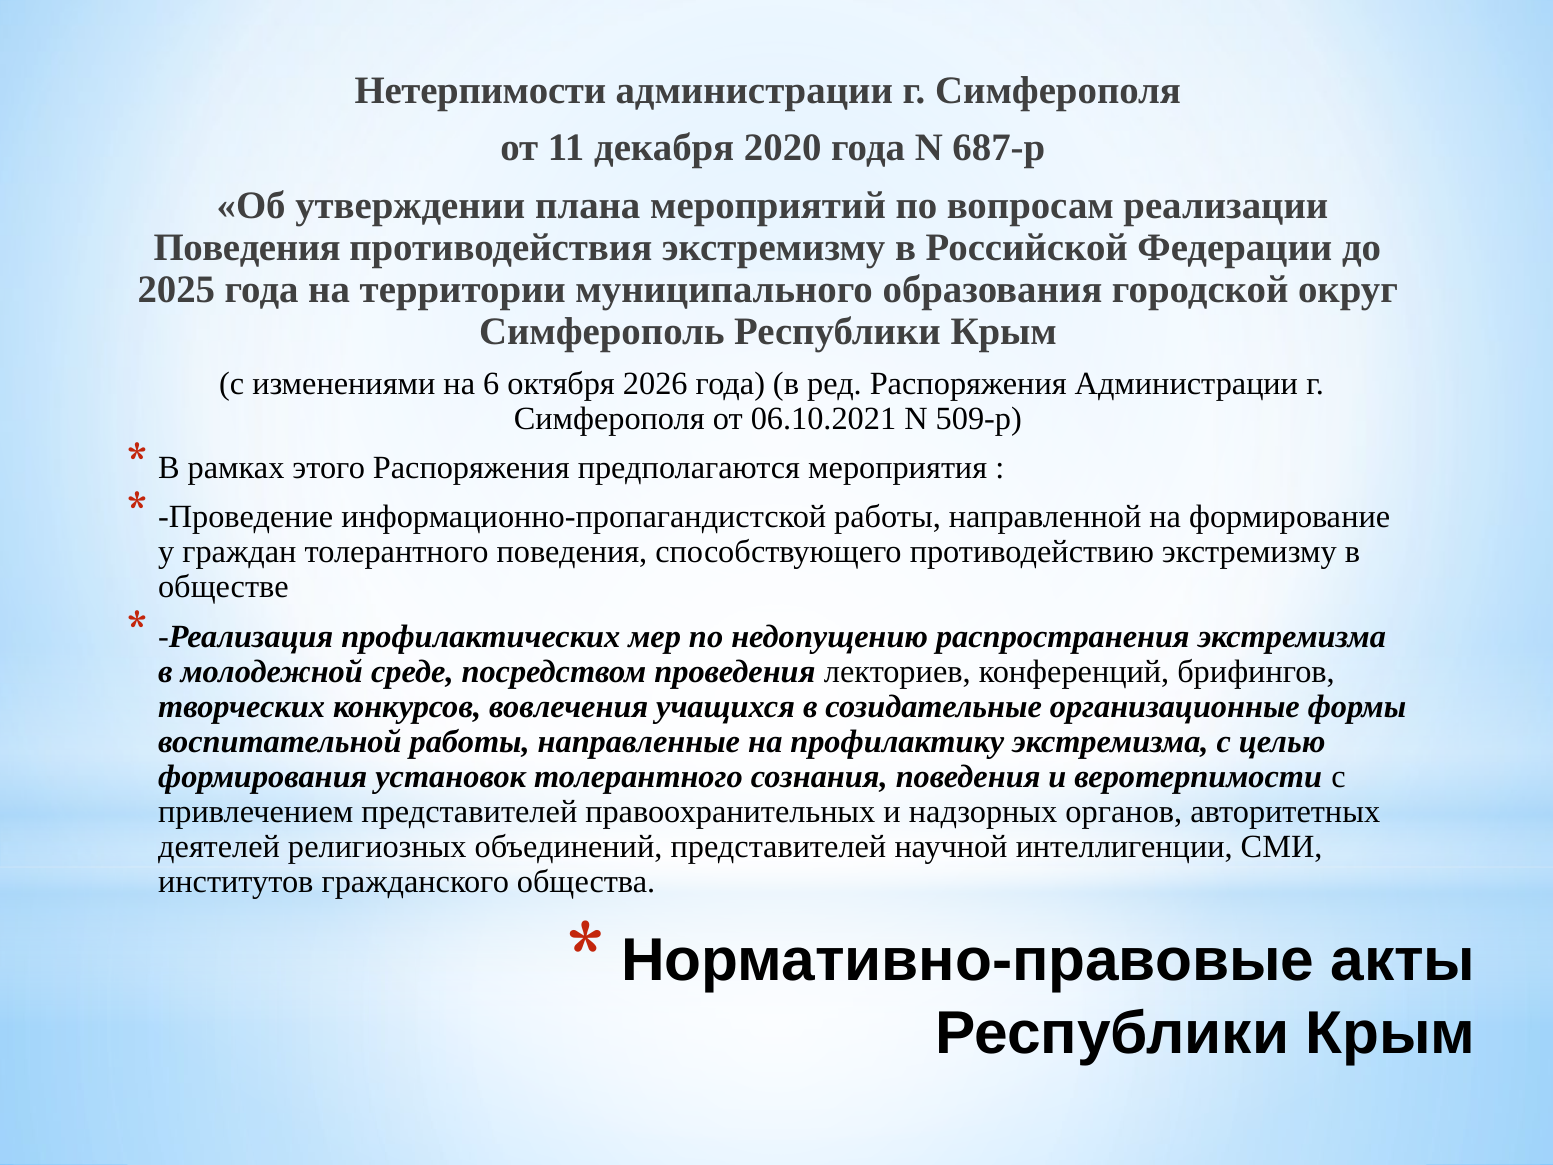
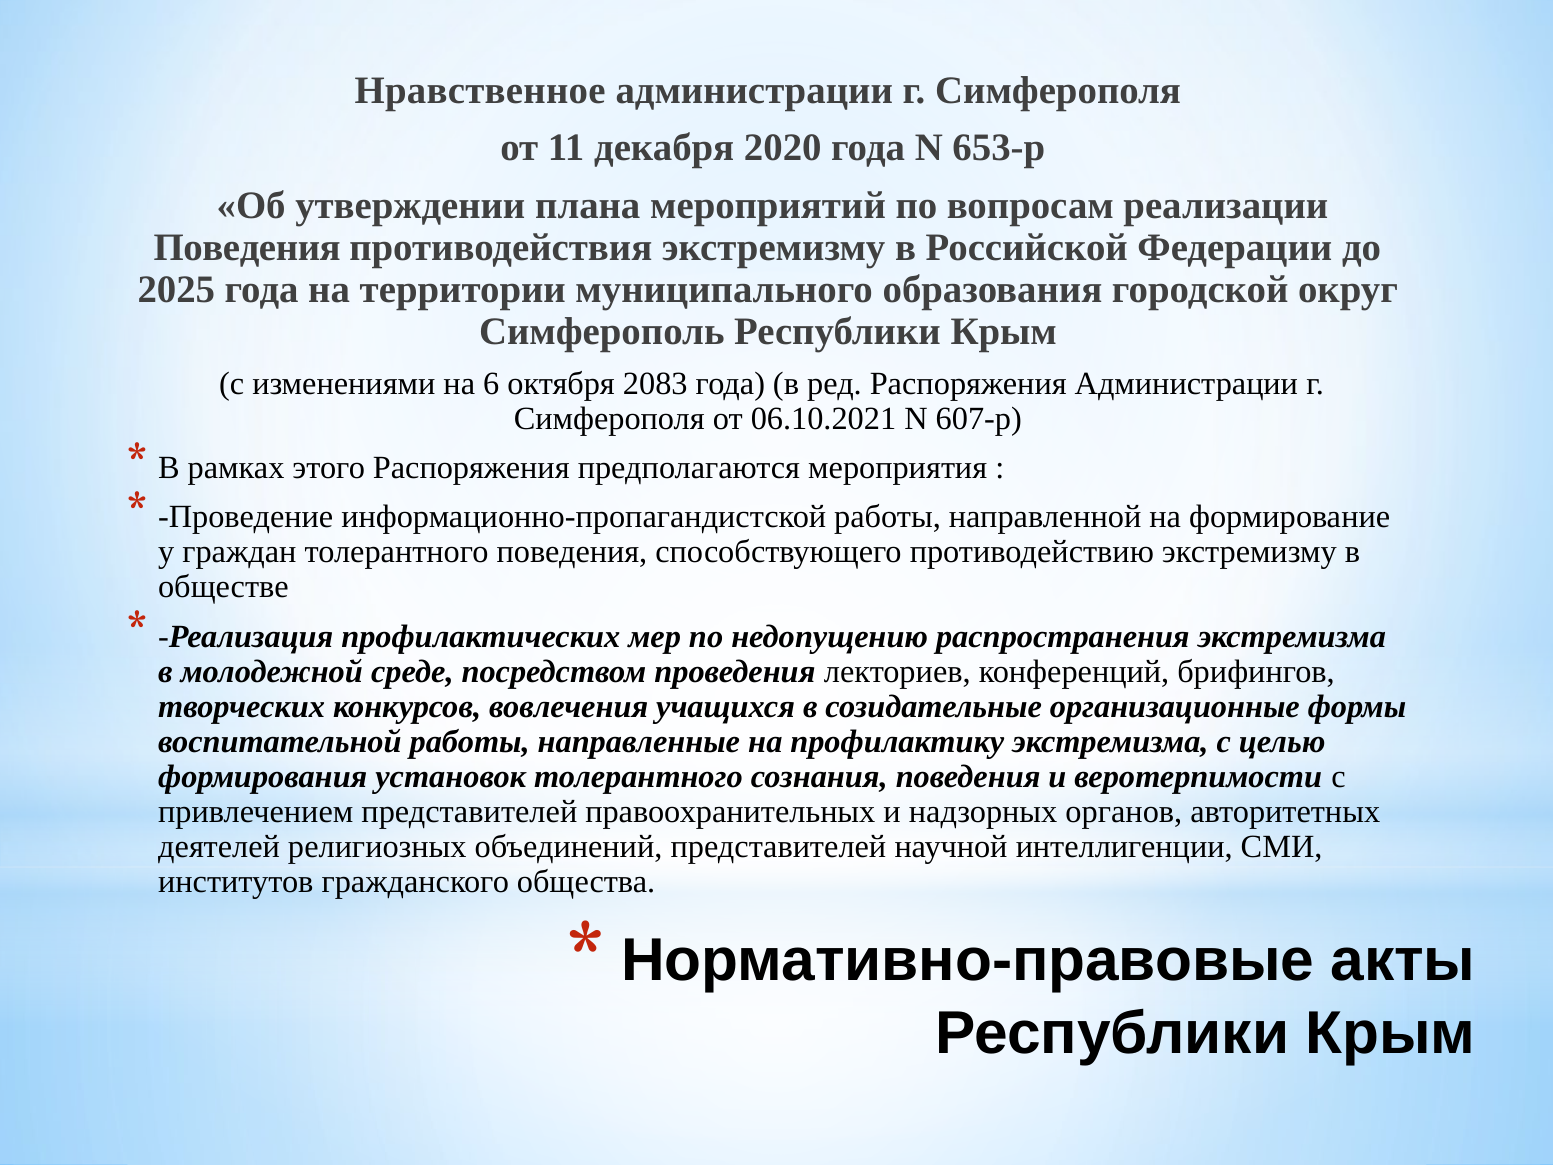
Нетерпимости: Нетерпимости -> Нравственное (480, 90)
687-р: 687-р -> 653-р (999, 148)
2026: 2026 -> 2083 (655, 384)
509-р: 509-р -> 607-р (979, 419)
